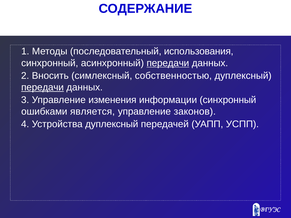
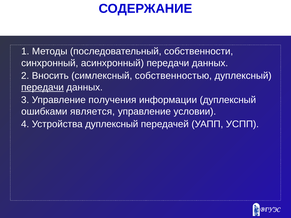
использования: использования -> собственности (199, 51)
передачи underline: present -> none (168, 63)
изменения: изменения -> получения (112, 100)
информации синхронный: синхронный -> дуплексный (228, 100)
законов: законов -> условии (195, 112)
